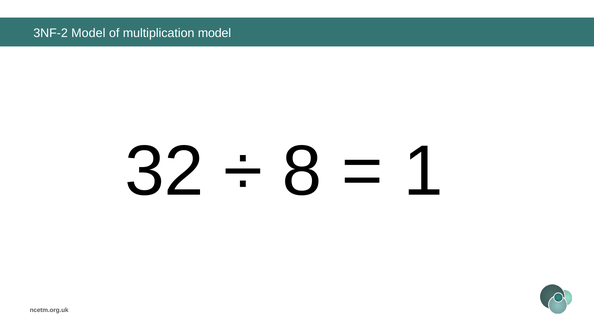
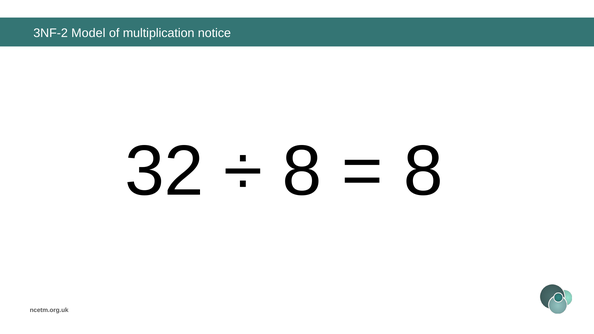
multiplication model: model -> notice (214, 33)
1: 1 -> 8 (423, 171)
